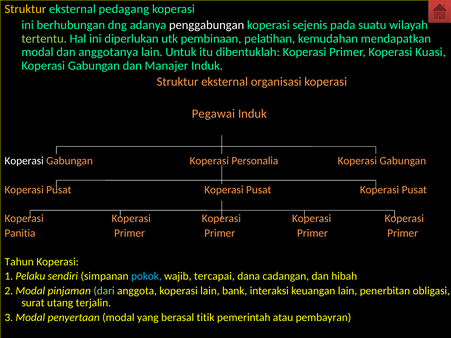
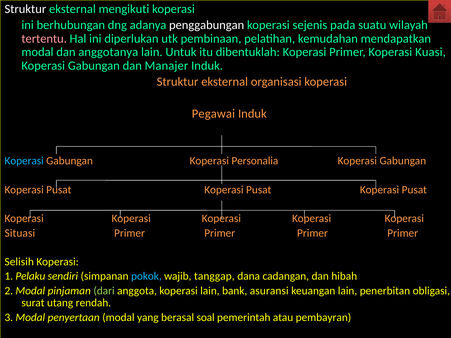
Struktur colour: yellow -> white (25, 9)
pedagang: pedagang -> mengikuti (124, 9)
tertentu colour: light green -> pink (44, 39)
Koperasi colour: white -> light blue (24, 161)
Panitia: Panitia -> Situasi (20, 233)
Tahun: Tahun -> Selisih (19, 262)
tercapai: tercapai -> tanggap (214, 276)
interaksi: interaksi -> asuransi (269, 291)
terjalin: terjalin -> rendah (93, 303)
titik: titik -> soal (206, 318)
